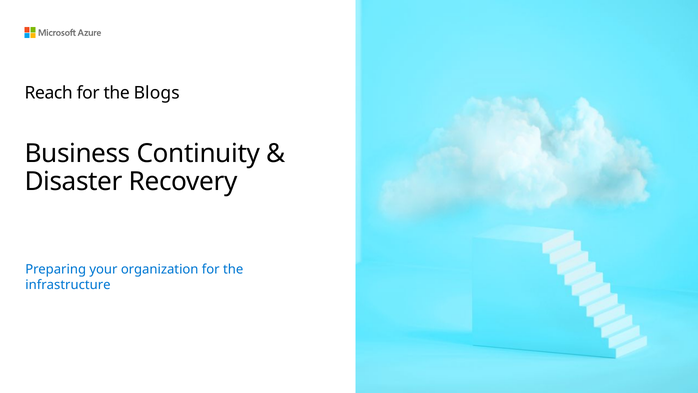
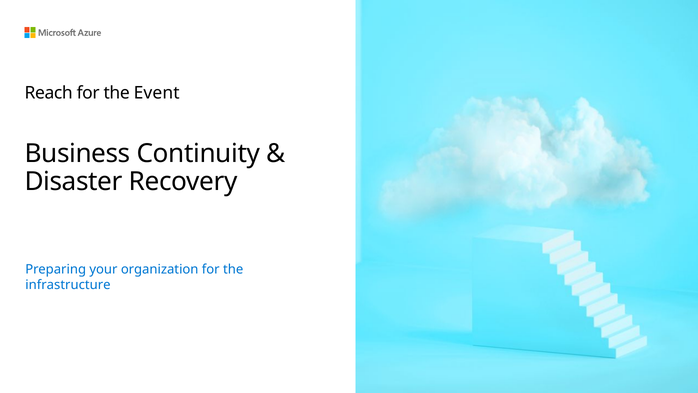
Blogs: Blogs -> Event (157, 93)
